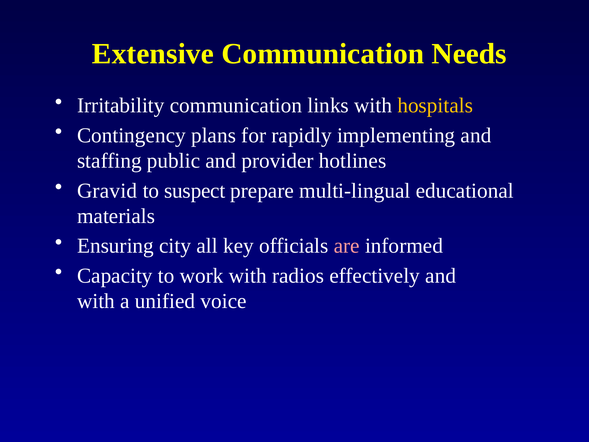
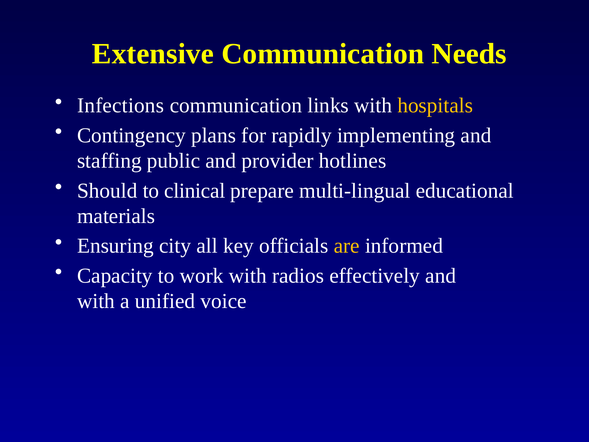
Irritability: Irritability -> Infections (121, 106)
Gravid: Gravid -> Should (107, 191)
suspect: suspect -> clinical (195, 191)
are colour: pink -> yellow (347, 246)
